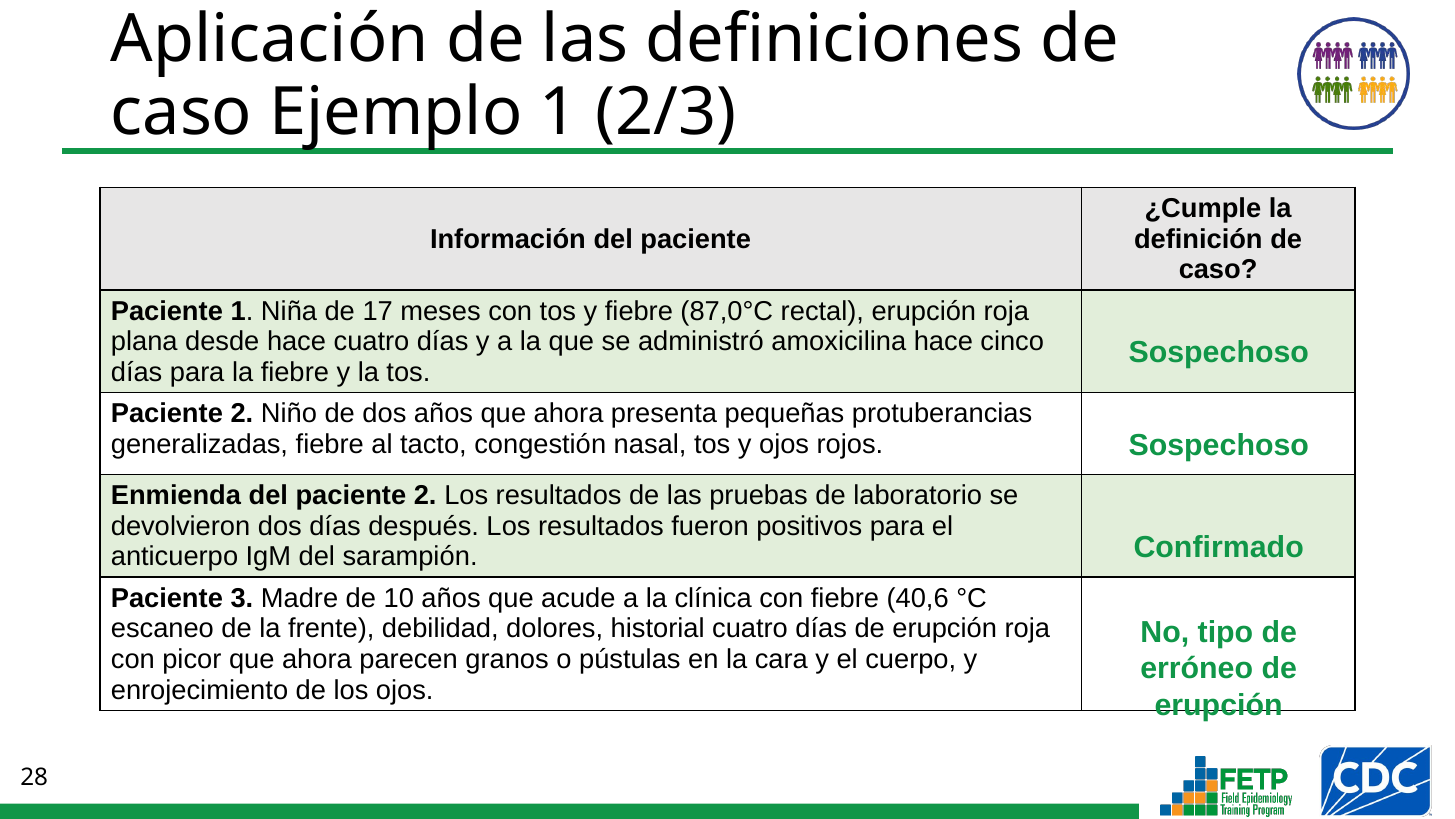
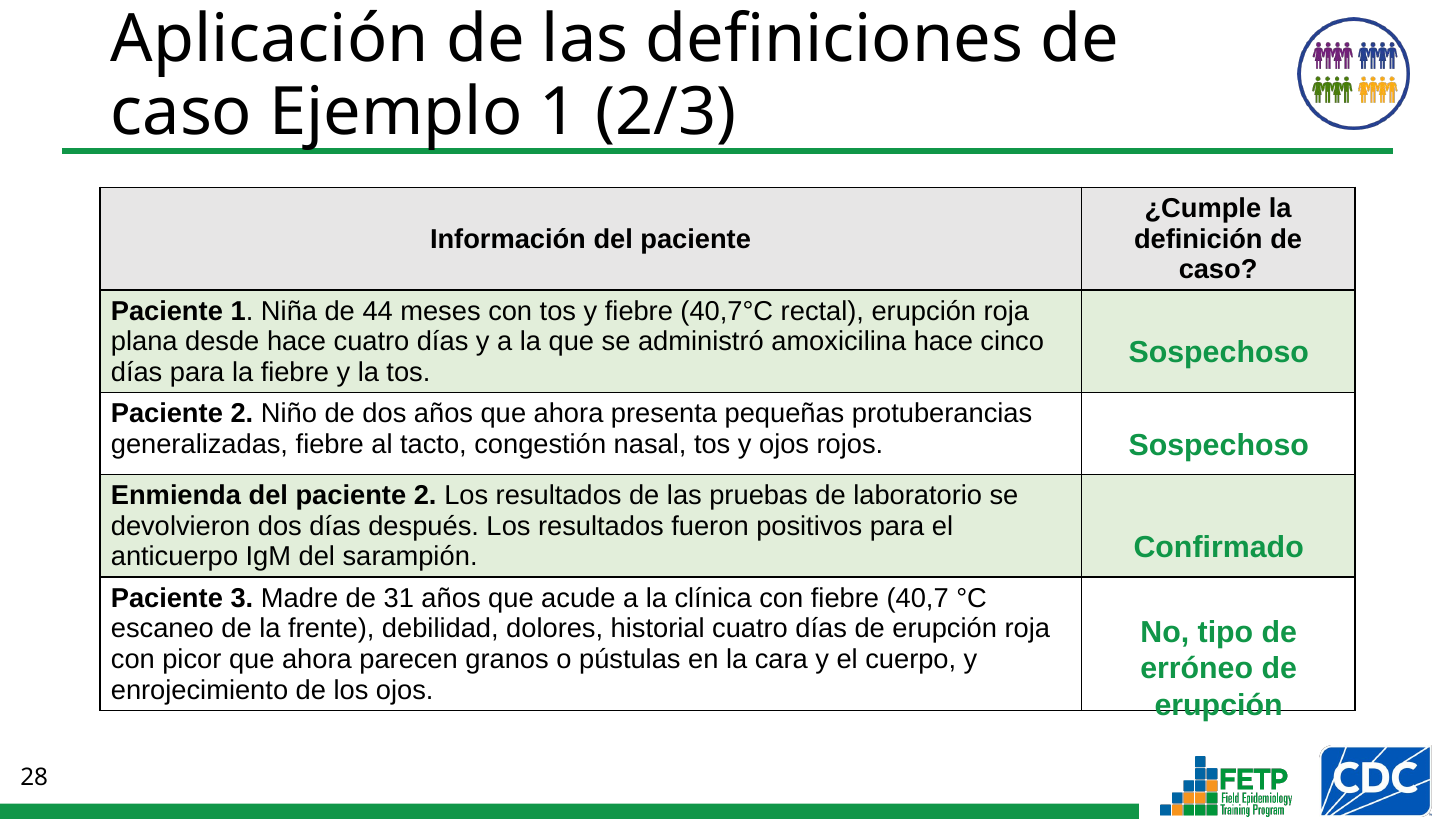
17: 17 -> 44 (378, 311)
87,0°C: 87,0°C -> 40,7°C (727, 311)
10: 10 -> 31 (399, 598)
40,6: 40,6 -> 40,7 (918, 598)
